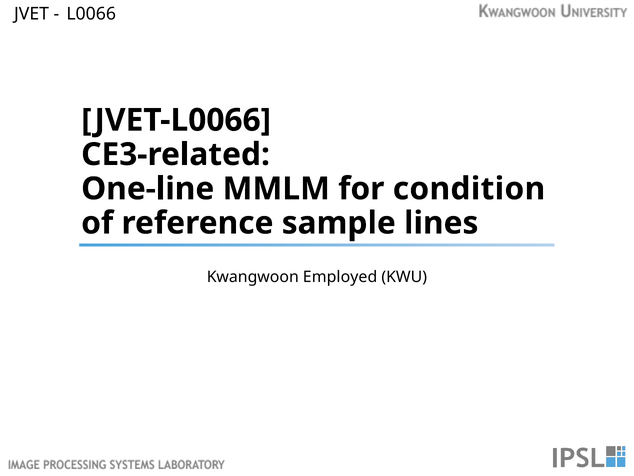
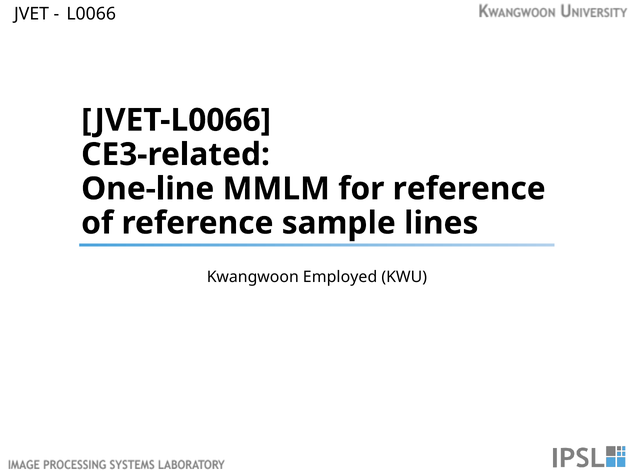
for condition: condition -> reference (469, 189)
